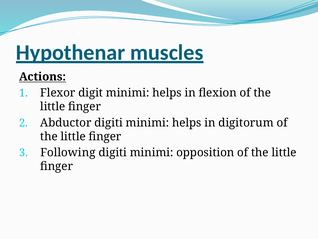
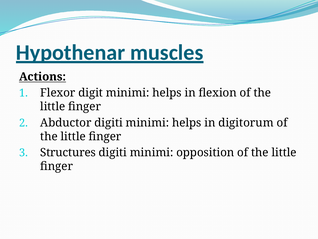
Following: Following -> Structures (68, 152)
